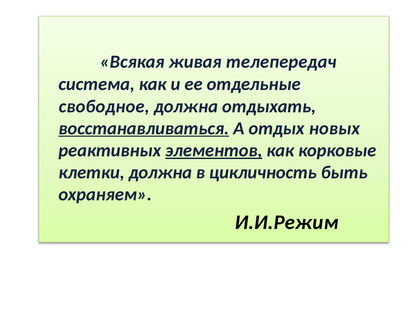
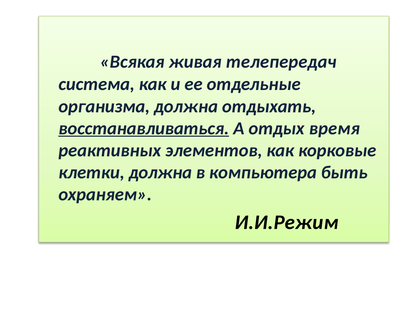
свободное: свободное -> организма (104, 106)
новых: новых -> время (334, 129)
элементов underline: present -> none (214, 151)
цикличность: цикличность -> компьютера (263, 173)
